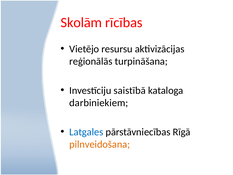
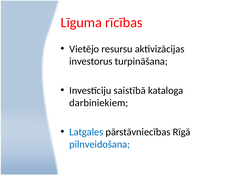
Skolām: Skolām -> Līguma (81, 23)
reģionālās: reģionālās -> investorus (91, 61)
pilnveidošana colour: orange -> blue (100, 144)
